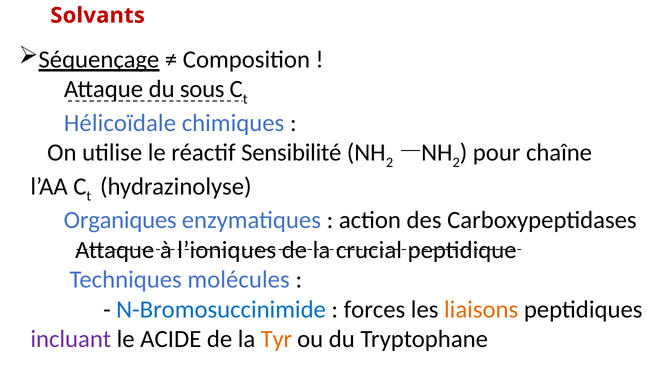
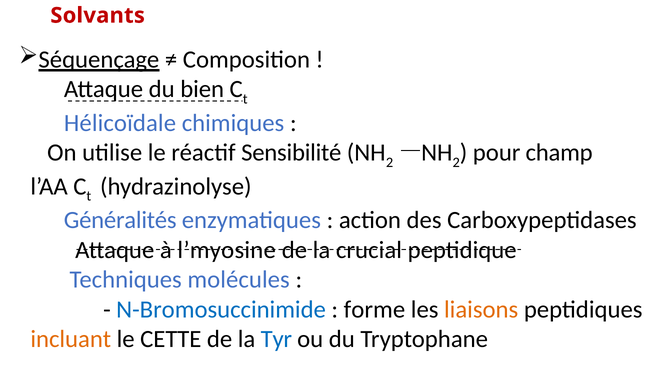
sous: sous -> bien (202, 89)
chaîne: chaîne -> champ (559, 153)
Organiques: Organiques -> Généralités (120, 220)
l’ioniques: l’ioniques -> l’myosine (227, 250)
forces: forces -> forme (374, 310)
incluant colour: purple -> orange (71, 339)
ACIDE: ACIDE -> CETTE (171, 339)
Tyr colour: orange -> blue (276, 339)
